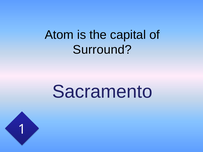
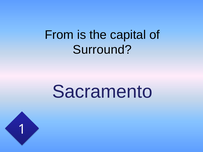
Atom: Atom -> From (59, 35)
